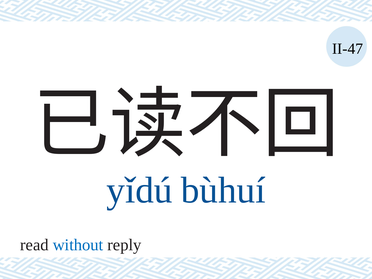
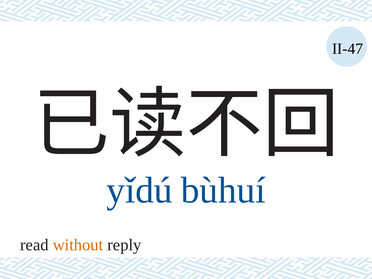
without colour: blue -> orange (78, 245)
